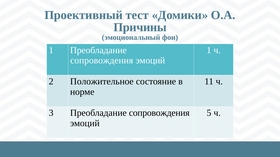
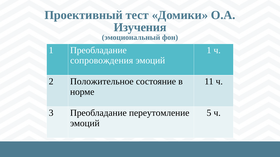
Причины: Причины -> Изучения (140, 27)
3 Преобладание сопровождения: сопровождения -> переутомление (159, 113)
